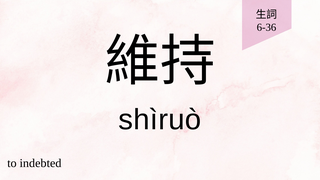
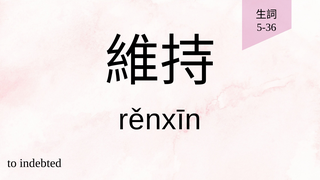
6-36: 6-36 -> 5-36 (266, 27)
shìruò: shìruò -> rěnxīn (160, 120)
